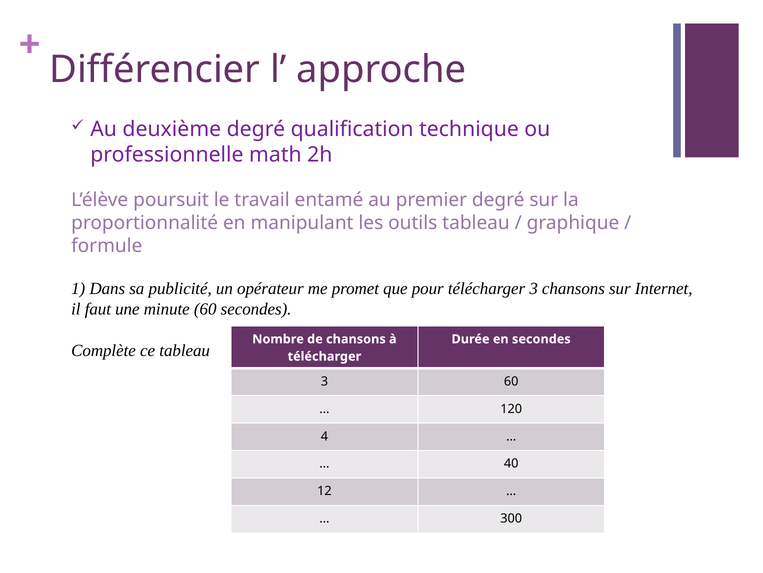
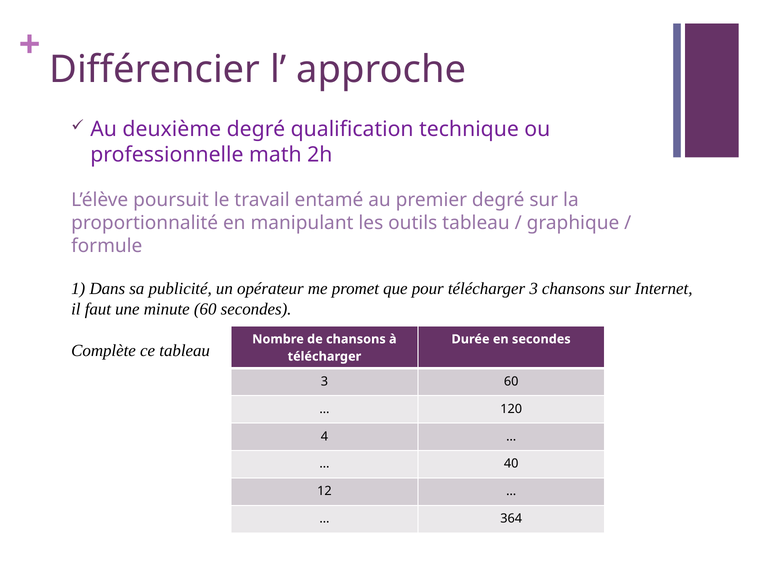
300: 300 -> 364 (511, 518)
